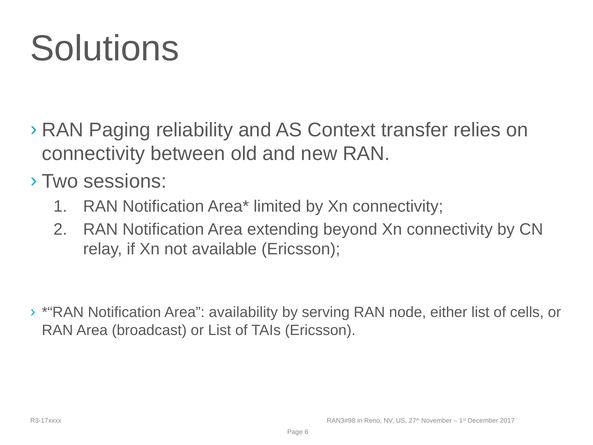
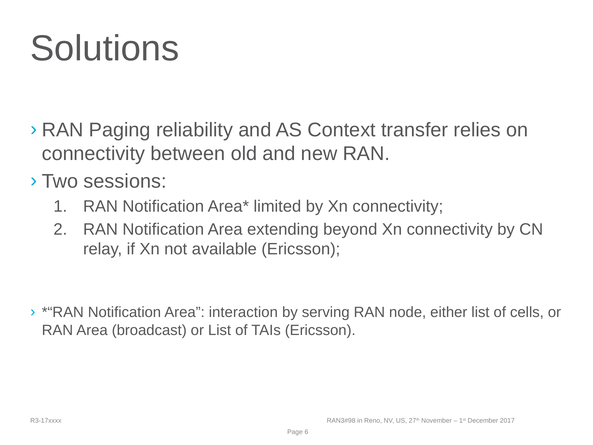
availability: availability -> interaction (243, 312)
